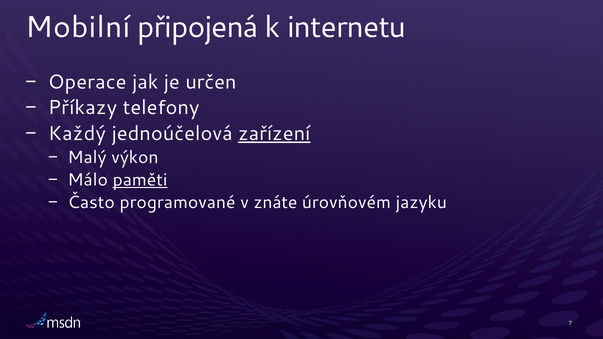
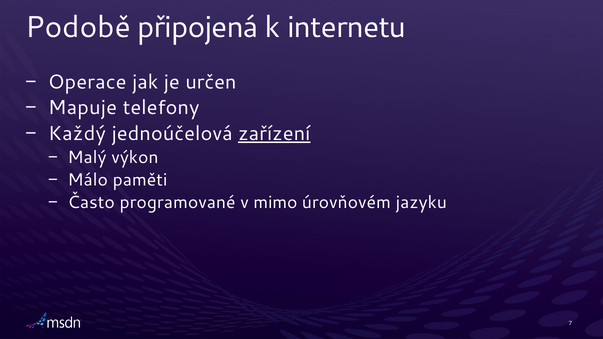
Mobilní: Mobilní -> Podobě (78, 27)
Příkazy: Příkazy -> Mapuje (82, 108)
paměti underline: present -> none (140, 180)
znáte: znáte -> mimo (275, 203)
